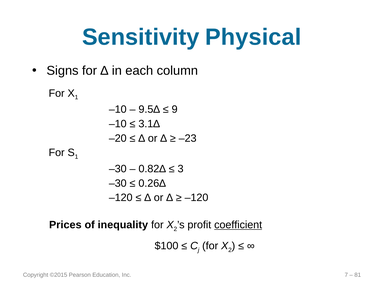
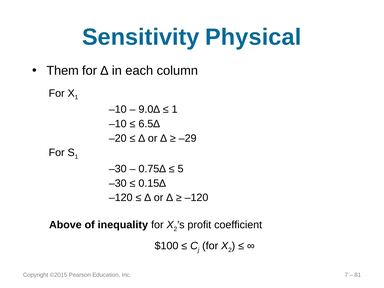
Signs: Signs -> Them (63, 71)
9.5∆: 9.5∆ -> 9.0∆ (149, 109)
9: 9 -> 1 (175, 109)
3.1∆: 3.1∆ -> 6.5∆ (149, 124)
–23: –23 -> –29 (188, 138)
0.82∆: 0.82∆ -> 0.75∆ (152, 169)
3: 3 -> 5 (181, 169)
0.26∆: 0.26∆ -> 0.15∆ (152, 183)
Prices: Prices -> Above (65, 225)
coefficient underline: present -> none (238, 225)
